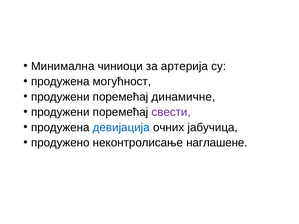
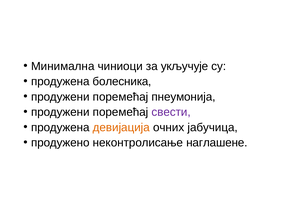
артерија: артерија -> укључује (185, 66)
могућност: могућност -> болесника (122, 82)
динамичне: динамичне -> пнеумонија (183, 97)
девијација colour: blue -> orange (121, 128)
